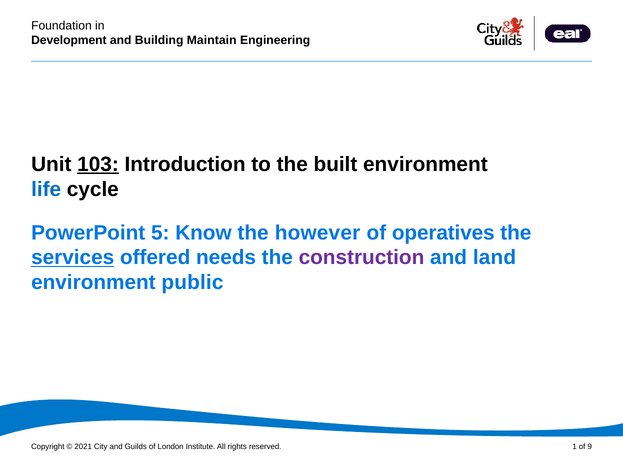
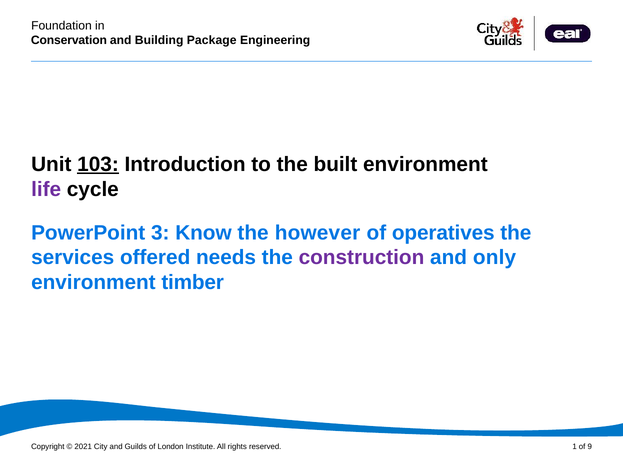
Development: Development -> Conservation (69, 40)
Maintain: Maintain -> Package (212, 40)
life colour: blue -> purple (46, 189)
5: 5 -> 3 (160, 233)
services underline: present -> none (73, 258)
land: land -> only (495, 258)
public: public -> timber (193, 283)
